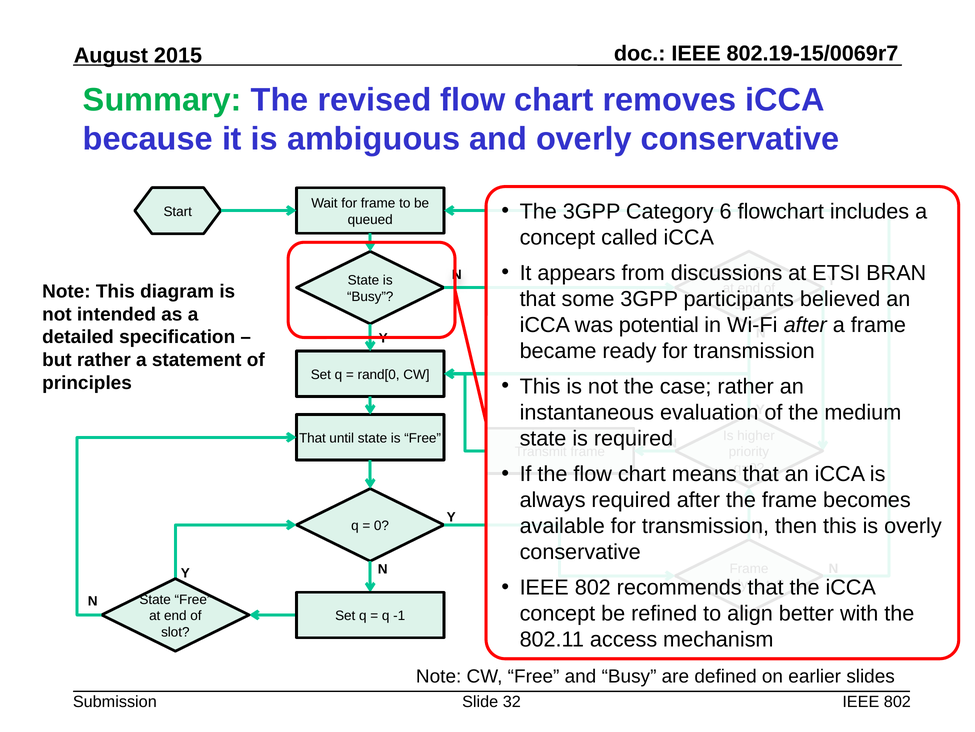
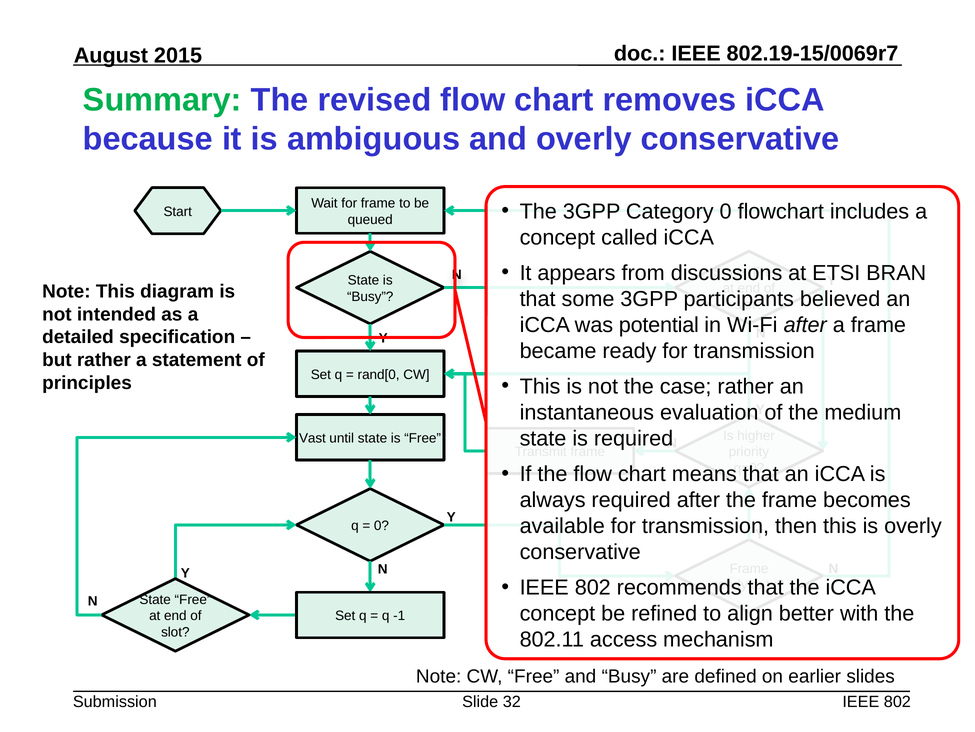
Category 6: 6 -> 0 (726, 211)
That: That -> Vast (312, 438)
